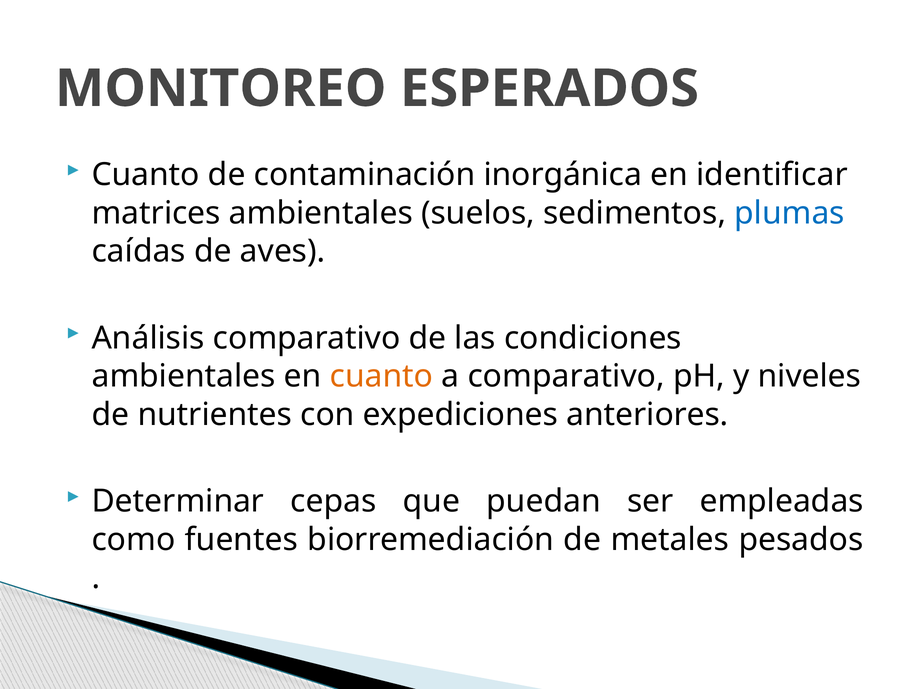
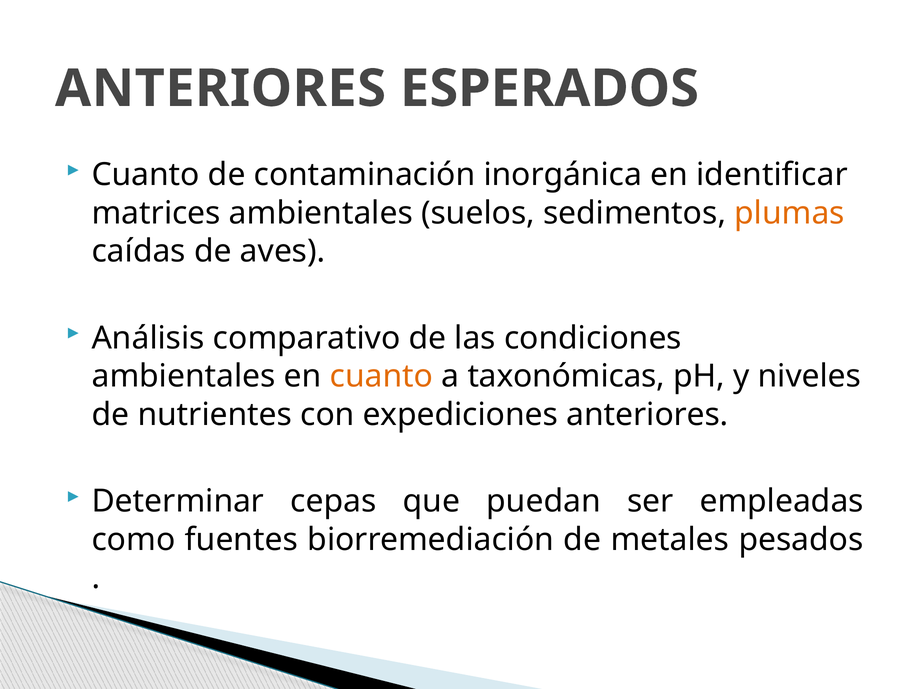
MONITOREO: MONITOREO -> ANTERIORES (221, 89)
plumas colour: blue -> orange (789, 213)
a comparativo: comparativo -> taxonómicas (566, 376)
